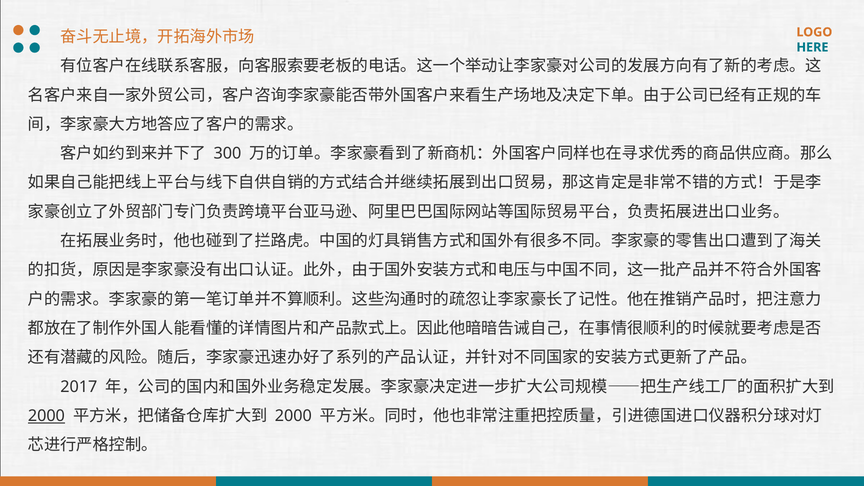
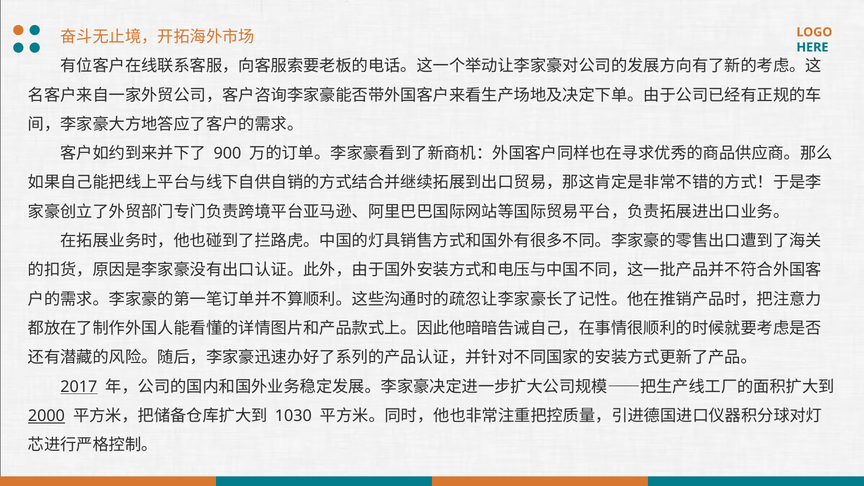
300: 300 -> 900 (227, 153)
2017 underline: none -> present (79, 387)
2000: 2000 -> 1030 (293, 416)
